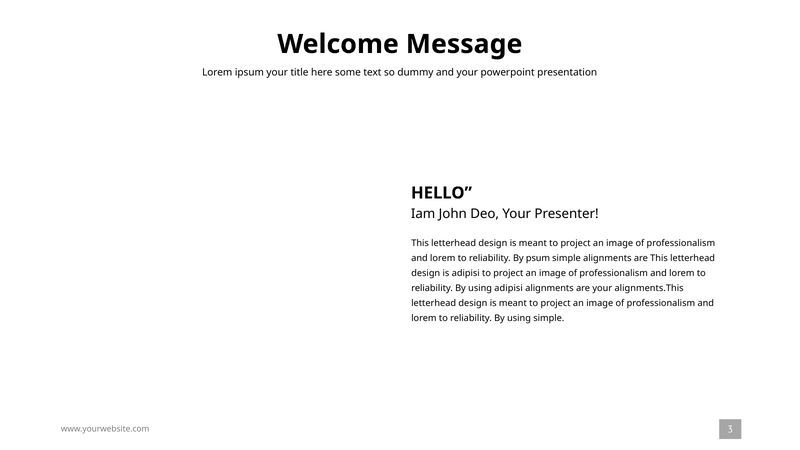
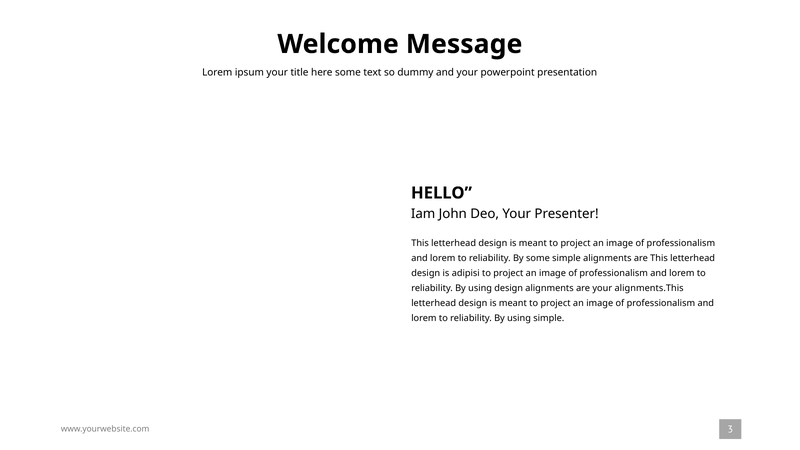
By psum: psum -> some (538, 258)
using adipisi: adipisi -> design (509, 288)
